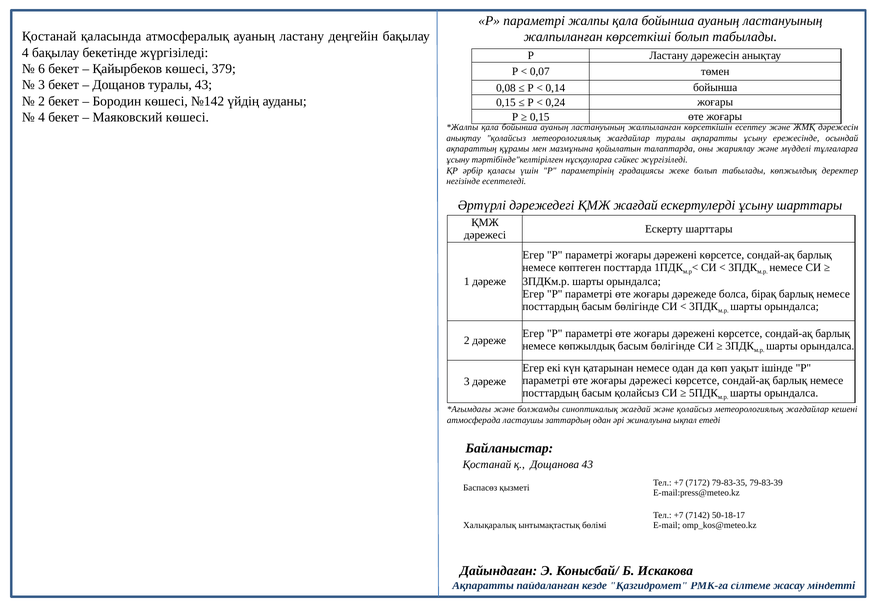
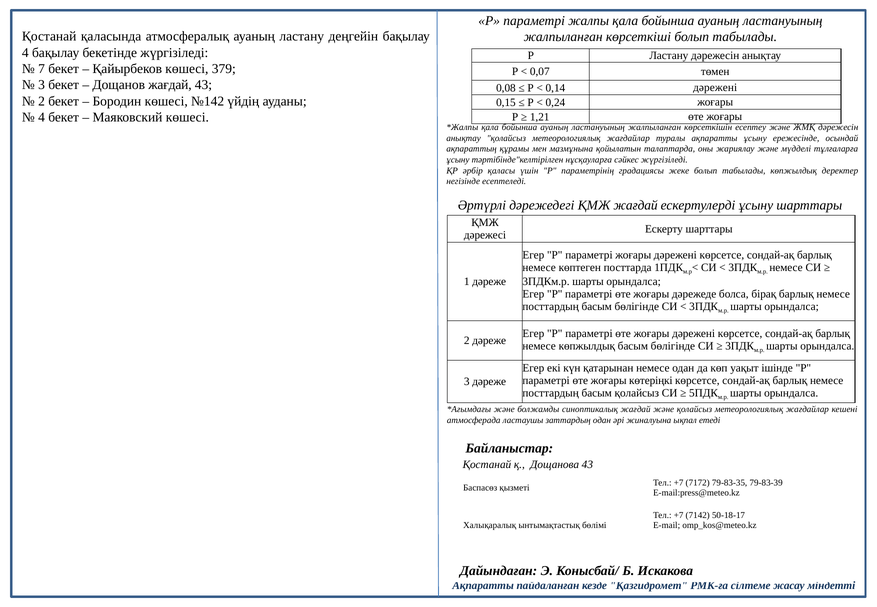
6: 6 -> 7 (42, 69)
Дощанов туралы: туралы -> жағдай (170, 85)
0,14 бойынша: бойынша -> дәрежені (715, 88)
0,15: 0,15 -> 1,21 (540, 117)
жоғары дәрежесі: дәрежесі -> көтеріңкі (651, 381)
